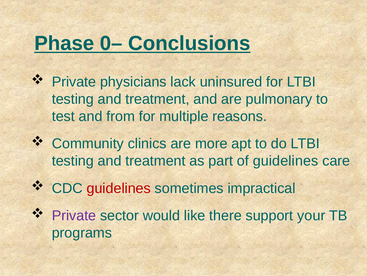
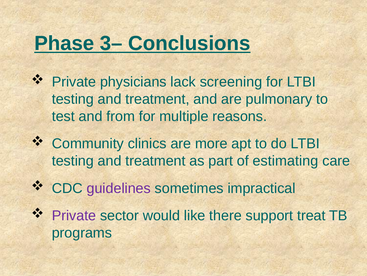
0–: 0– -> 3– (111, 43)
uninsured: uninsured -> screening (231, 82)
of guidelines: guidelines -> estimating (286, 160)
guidelines colour: red -> purple (119, 188)
your: your -> treat (311, 215)
